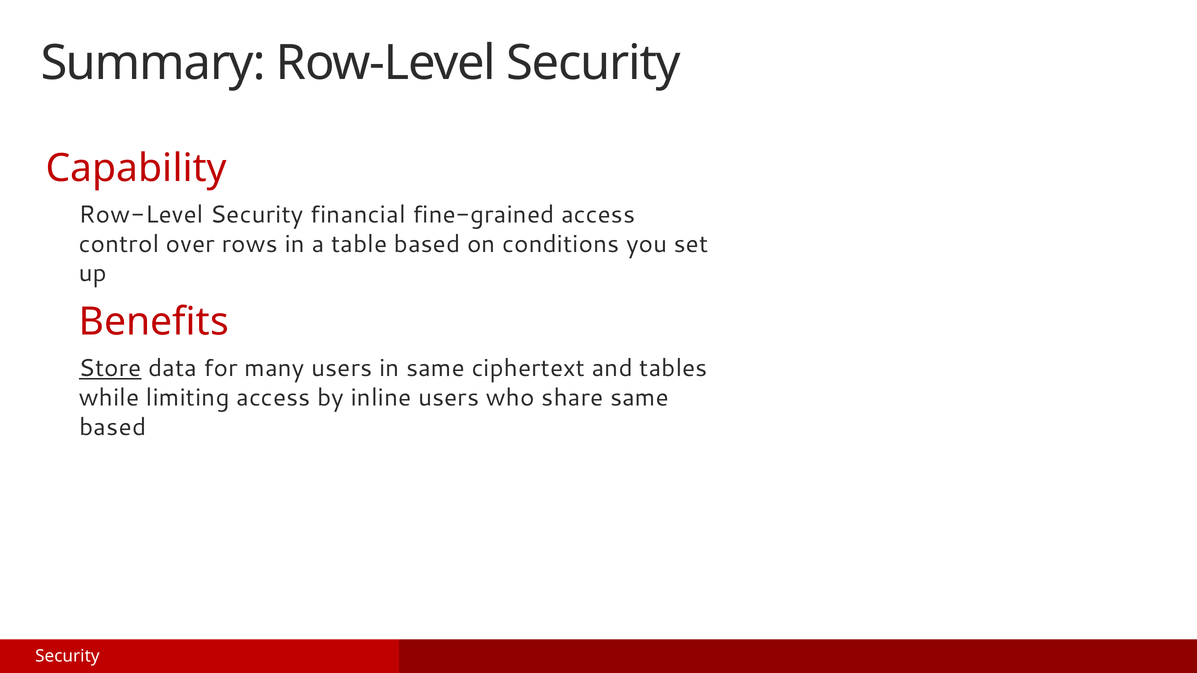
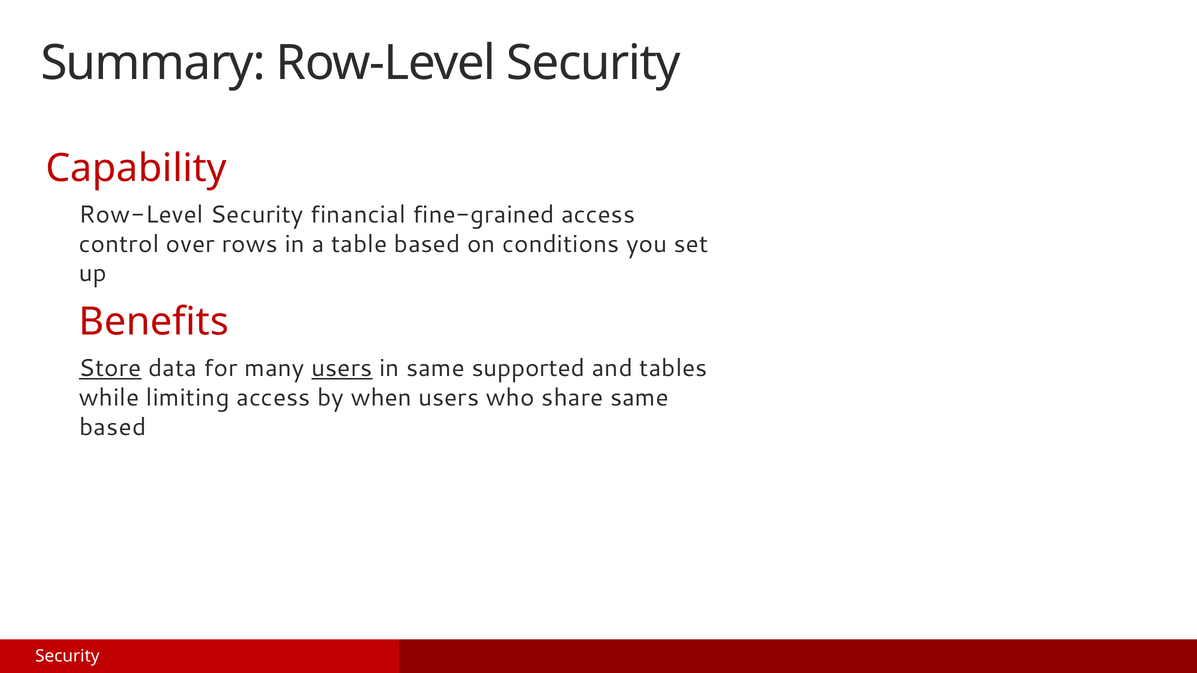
users underline: none -> present (342, 368)
ciphertext: ciphertext -> supported (528, 368)
inline: inline -> when (381, 398)
